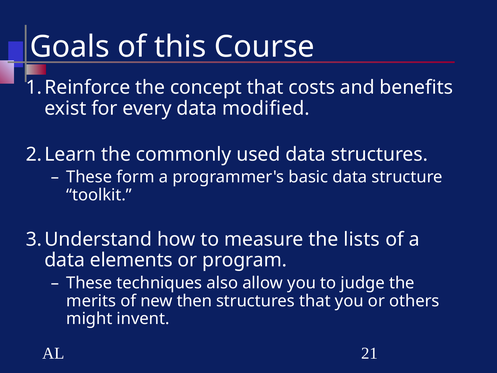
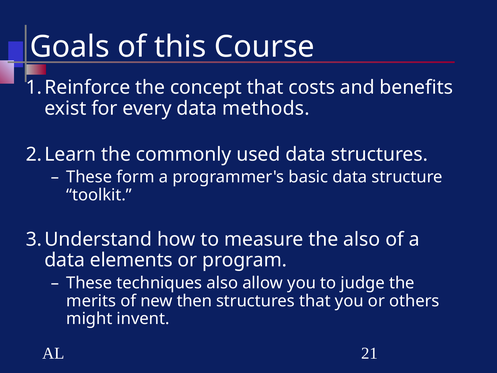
modified: modified -> methods (266, 108)
the lists: lists -> also (362, 239)
